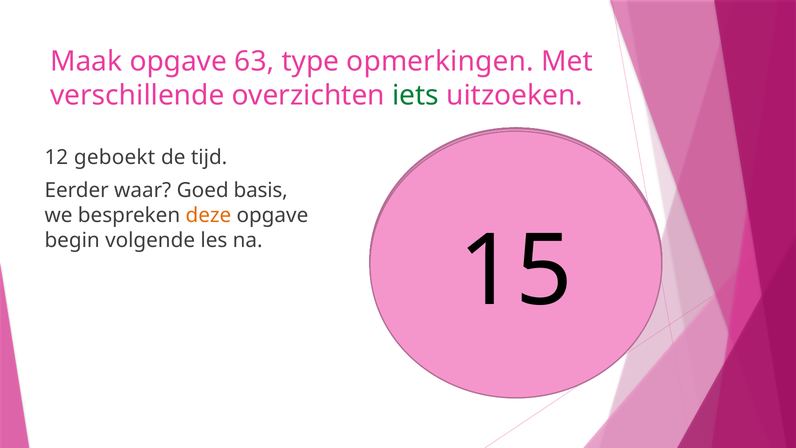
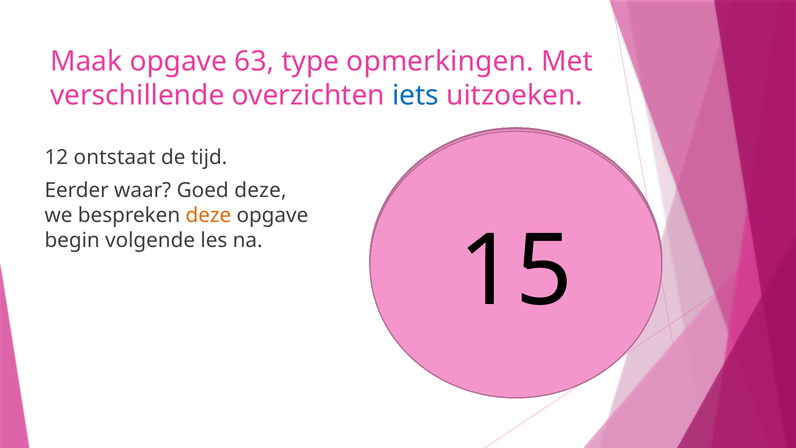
iets colour: green -> blue (416, 95)
geboekt: geboekt -> ontstaat (115, 157)
Goed basis: basis -> deze (260, 190)
